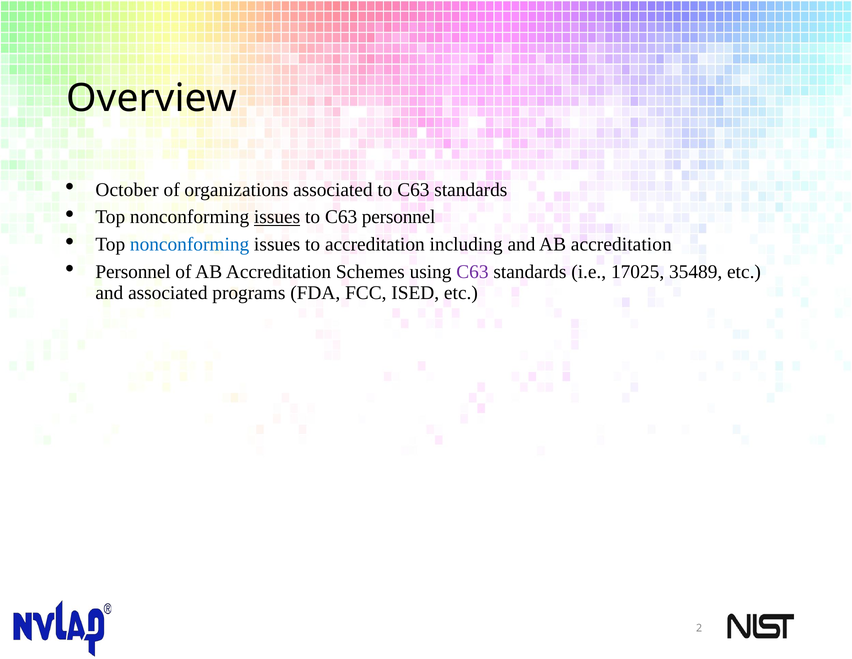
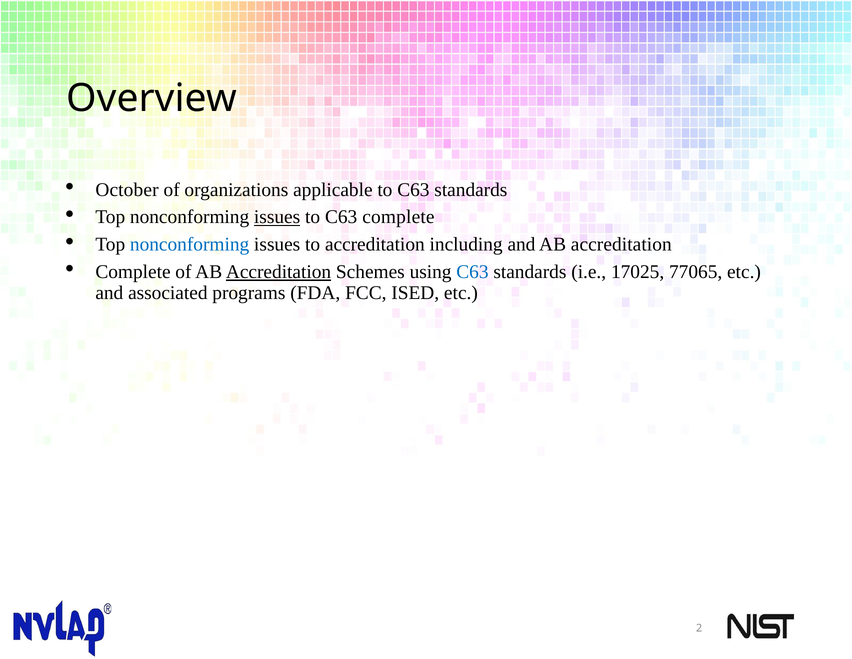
organizations associated: associated -> applicable (333, 189)
C63 personnel: personnel -> complete (398, 217)
Personnel: Personnel -> Complete (133, 272)
Accreditation underline: none -> present (279, 272)
C63 colour: purple -> blue (472, 272)
35489: 35489 -> 77065 (696, 272)
